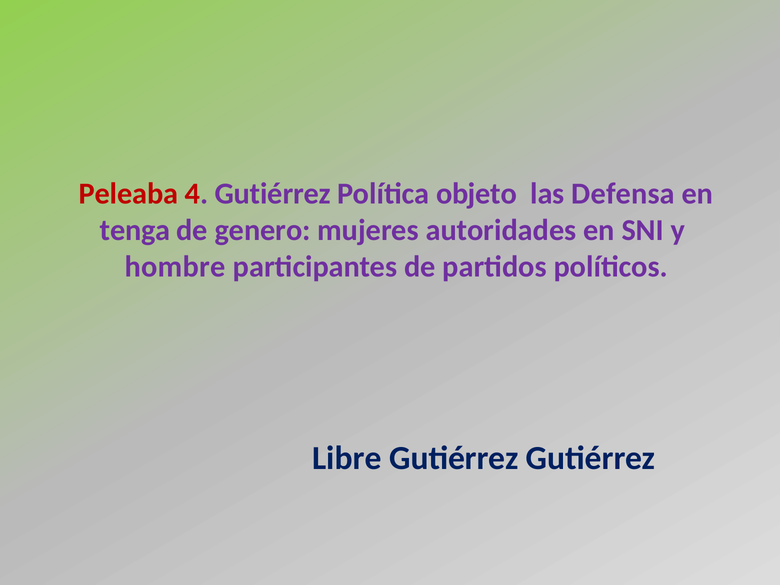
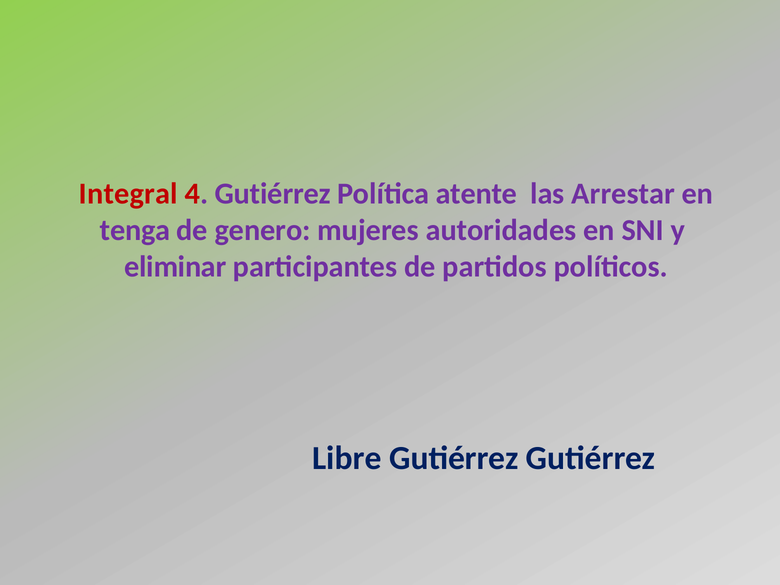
Peleaba: Peleaba -> Integral (128, 194)
objeto: objeto -> atente (476, 194)
Defensa: Defensa -> Arrestar (623, 194)
hombre: hombre -> eliminar (175, 267)
